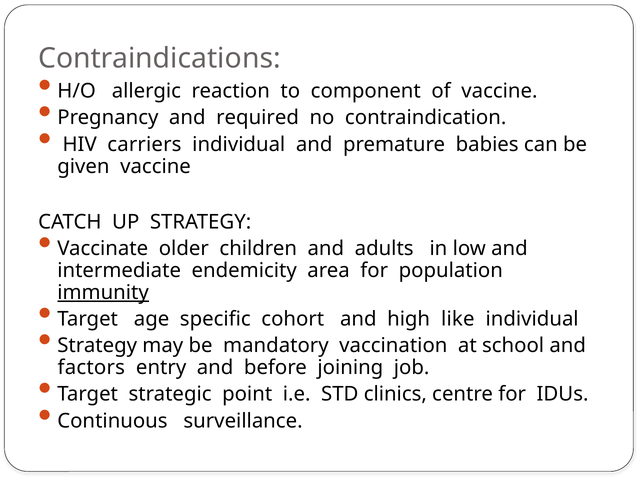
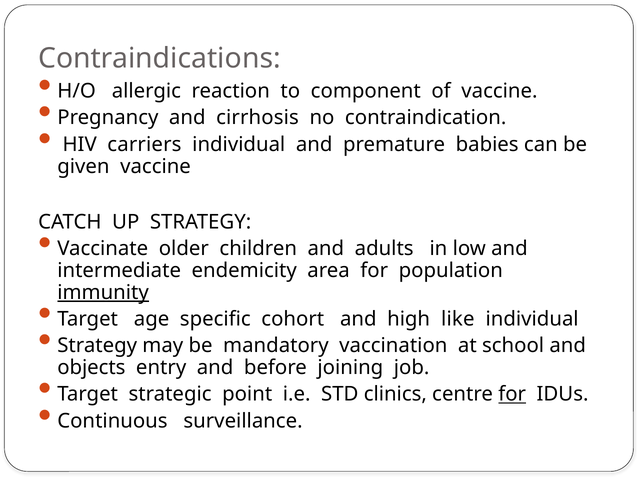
required: required -> cirrhosis (257, 118)
factors: factors -> objects (91, 368)
for underline: none -> present (512, 395)
